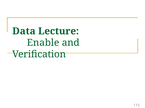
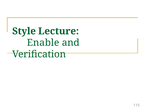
Data: Data -> Style (24, 31)
